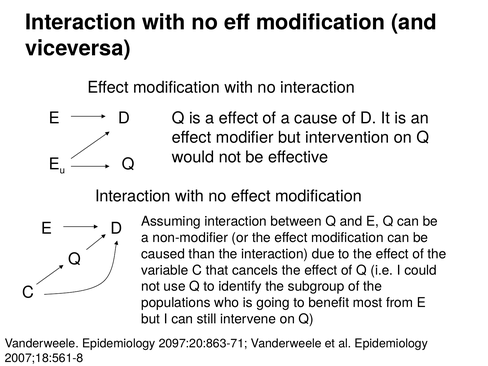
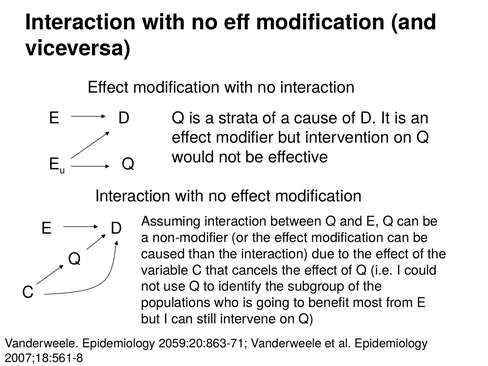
a effect: effect -> strata (239, 118)
2097:20:863-71: 2097:20:863-71 -> 2059:20:863-71 (203, 343)
